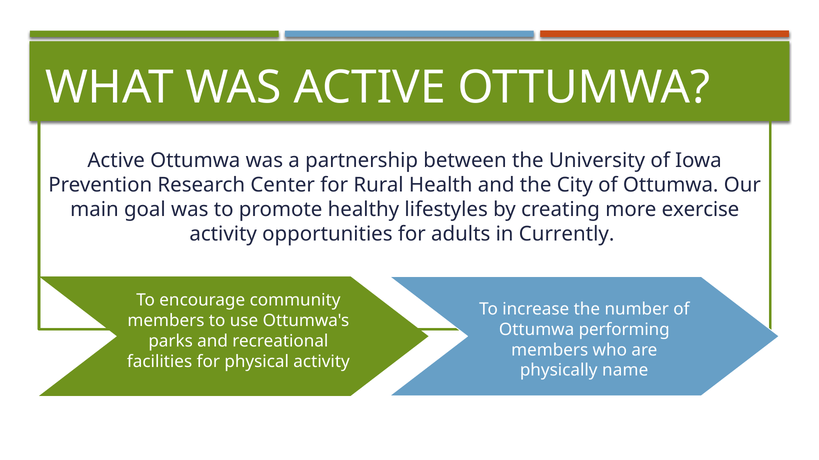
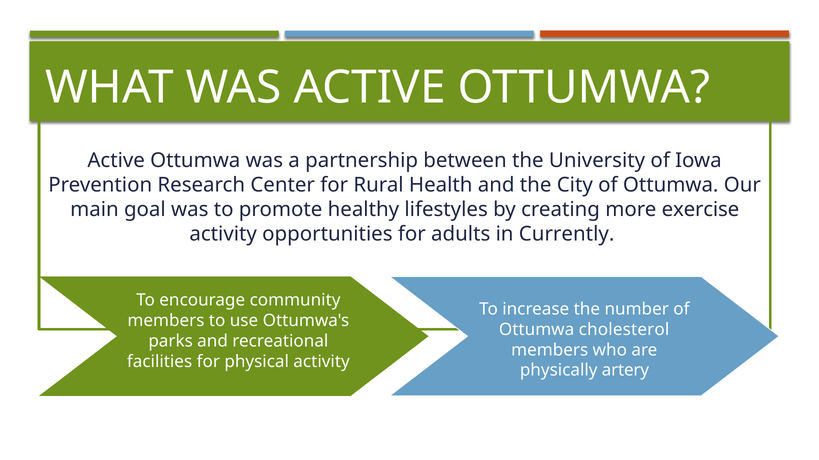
performing: performing -> cholesterol (624, 330)
name: name -> artery (625, 371)
